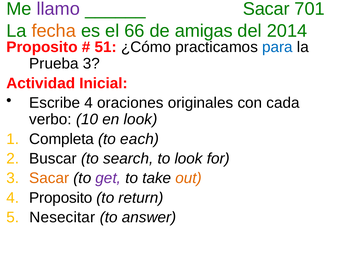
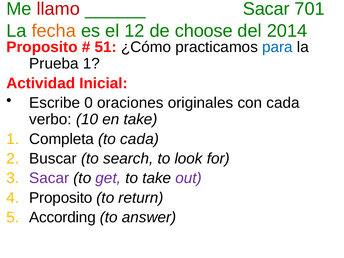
llamo colour: purple -> red (58, 9)
66: 66 -> 12 (134, 31)
amigas: amigas -> choose (204, 31)
Prueba 3: 3 -> 1 (91, 64)
Escribe 4: 4 -> 0 (89, 103)
en look: look -> take (141, 119)
to each: each -> cada (140, 139)
Sacar colour: orange -> purple (49, 178)
out colour: orange -> purple (189, 178)
Nesecitar: Nesecitar -> According (62, 217)
